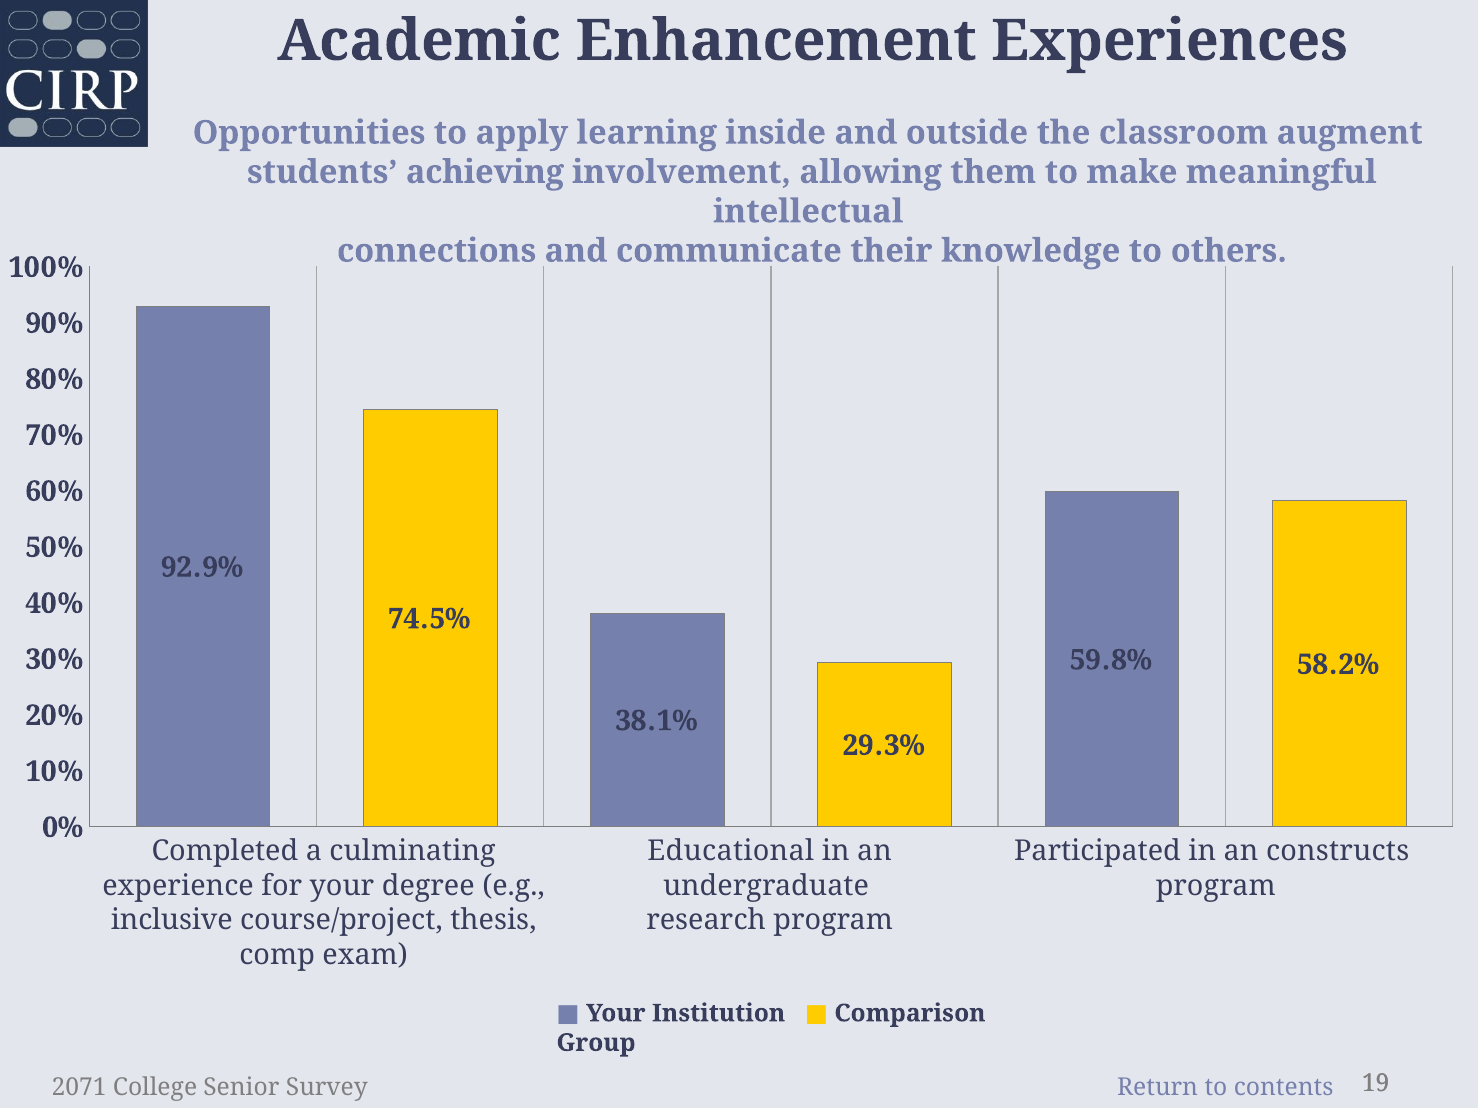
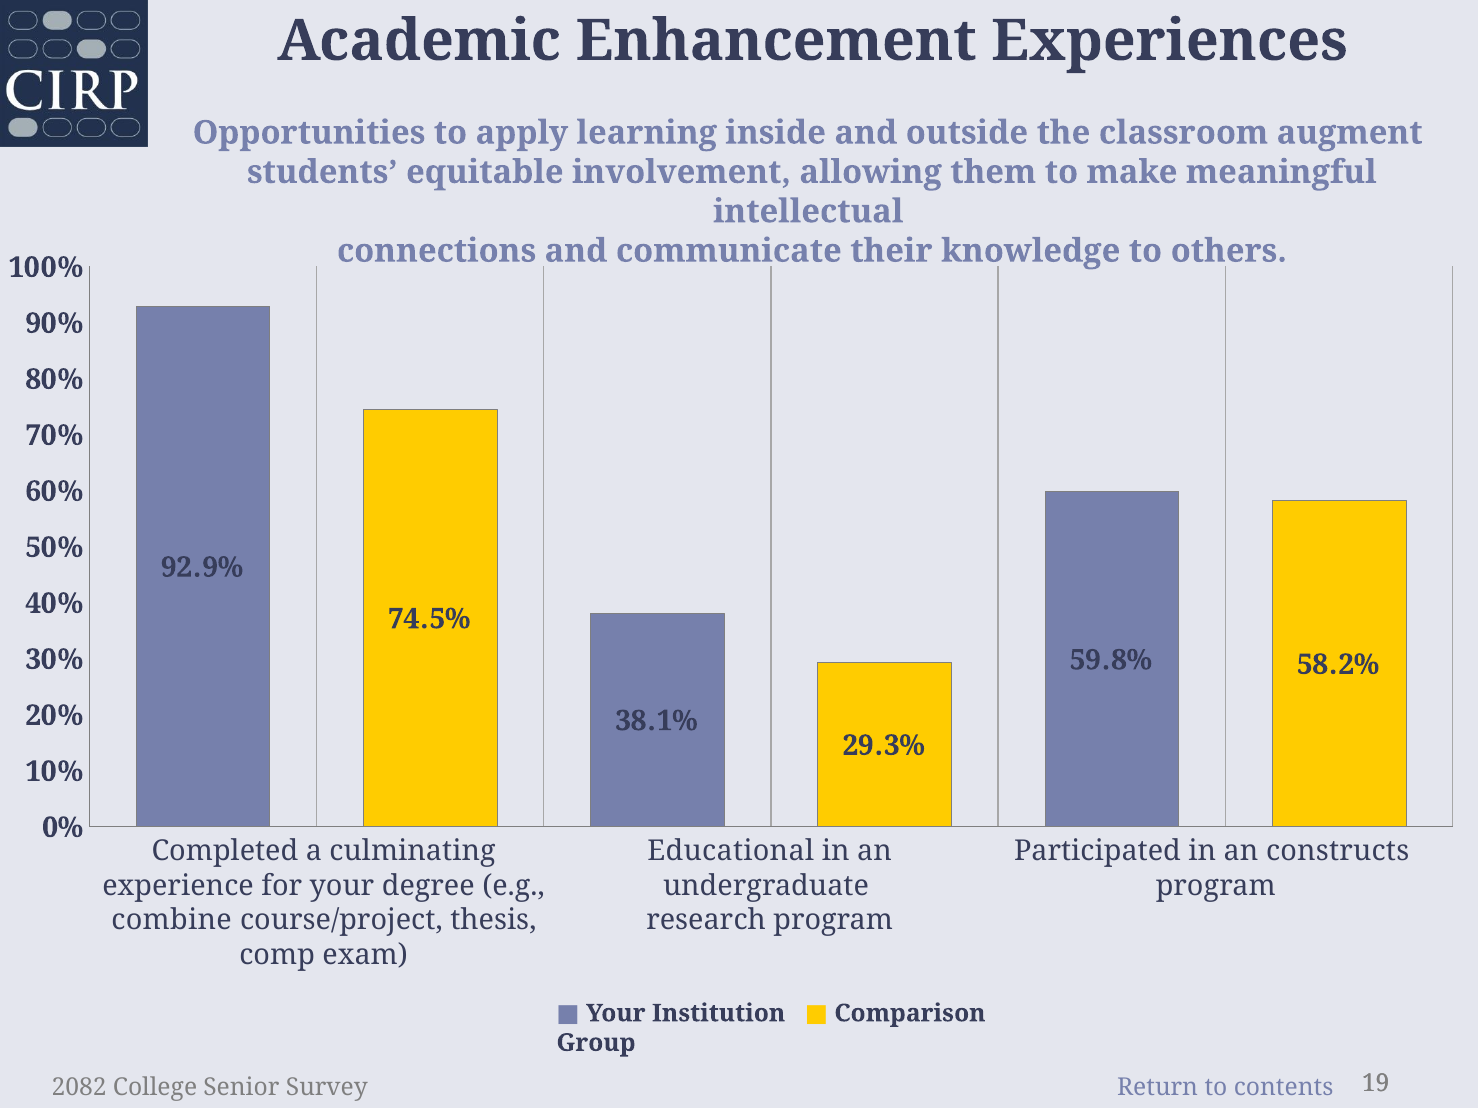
achieving: achieving -> equitable (485, 172)
inclusive: inclusive -> combine (172, 921)
2071: 2071 -> 2082 (79, 1088)
